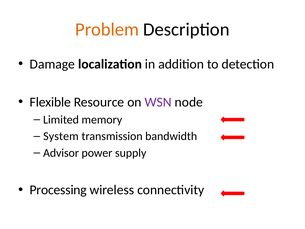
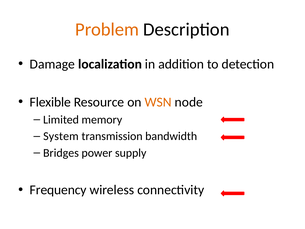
WSN colour: purple -> orange (158, 102)
Advisor: Advisor -> Bridges (61, 153)
Processing: Processing -> Frequency (58, 190)
